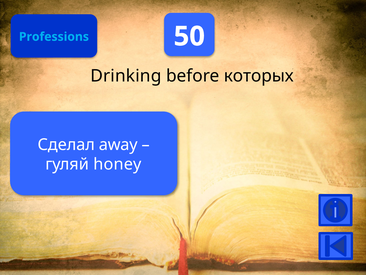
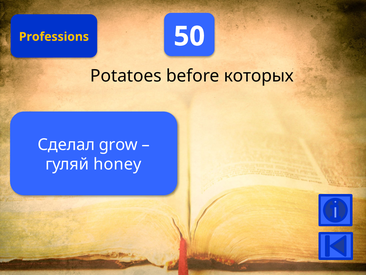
Professions colour: light blue -> yellow (54, 37)
Drinking: Drinking -> Potatoes (126, 76)
away: away -> grow (118, 144)
